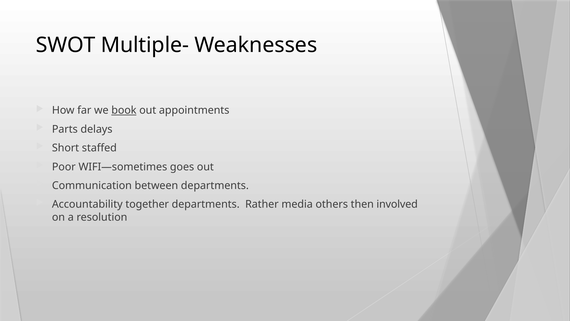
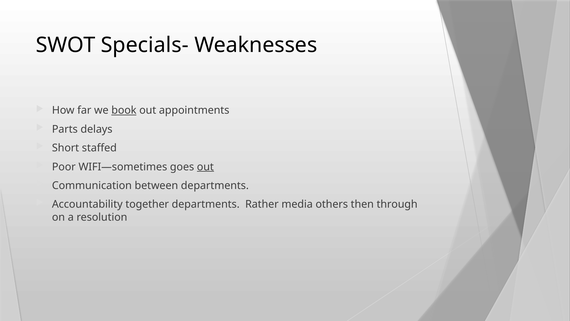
Multiple-: Multiple- -> Specials- (145, 45)
out underline: none -> present (205, 167)
involved: involved -> through (397, 204)
